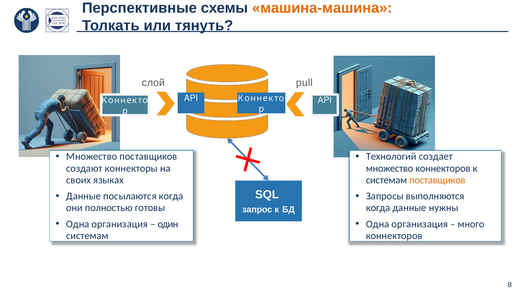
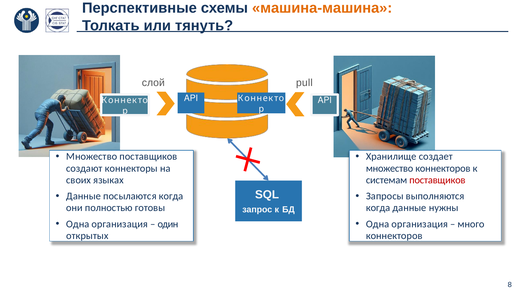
Технологий: Технологий -> Хранилище (391, 156)
поставщиков colour: orange -> red (437, 180)
системам: системам -> открытых (87, 235)
